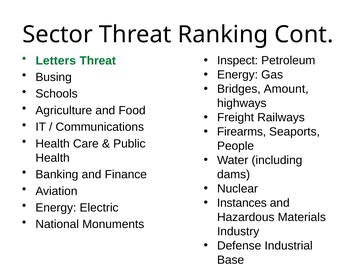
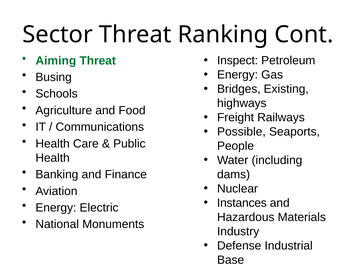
Letters: Letters -> Aiming (56, 61)
Amount: Amount -> Existing (286, 89)
Firearms: Firearms -> Possible (241, 132)
